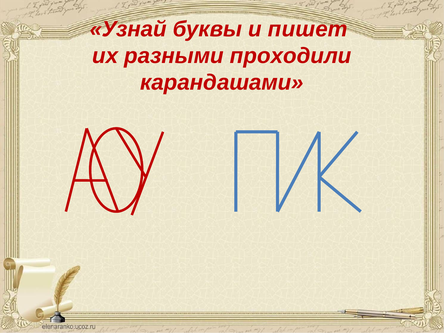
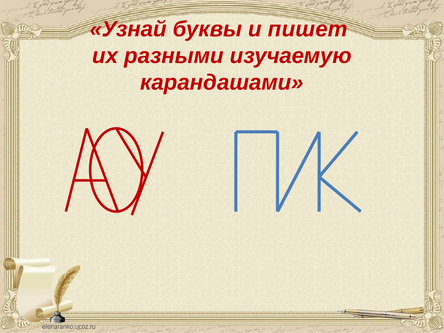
проходили: проходили -> изучаемую (291, 56)
